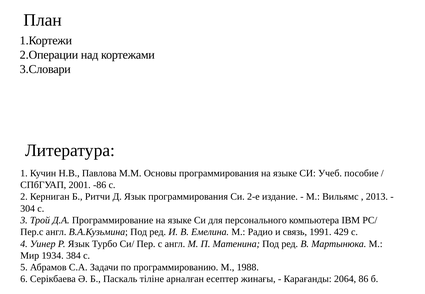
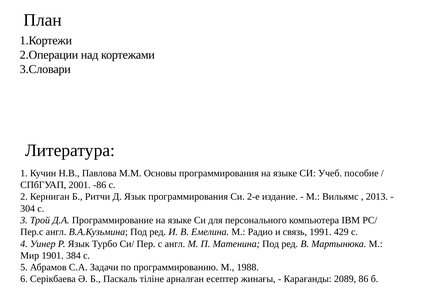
1934: 1934 -> 1901 (53, 256)
2064: 2064 -> 2089 (345, 279)
